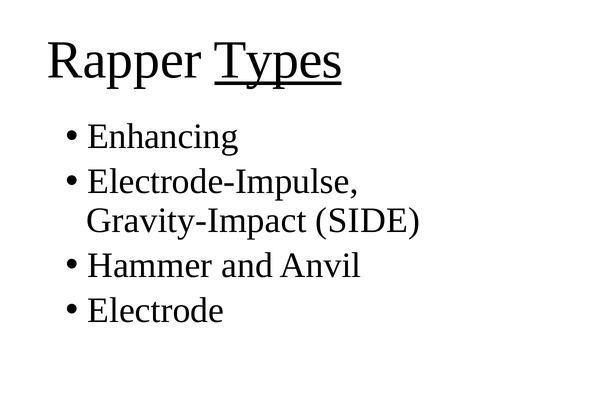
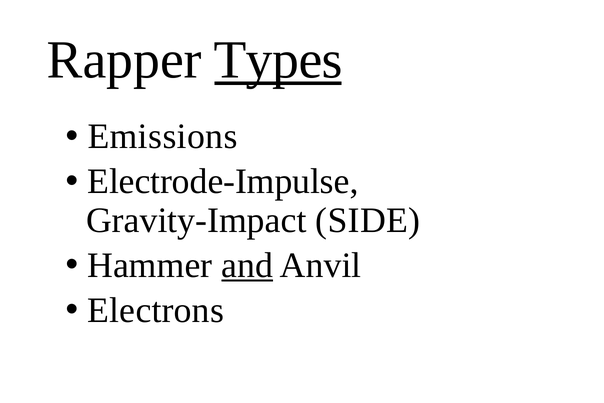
Enhancing: Enhancing -> Emissions (163, 136)
and underline: none -> present (247, 265)
Electrode: Electrode -> Electrons (156, 310)
